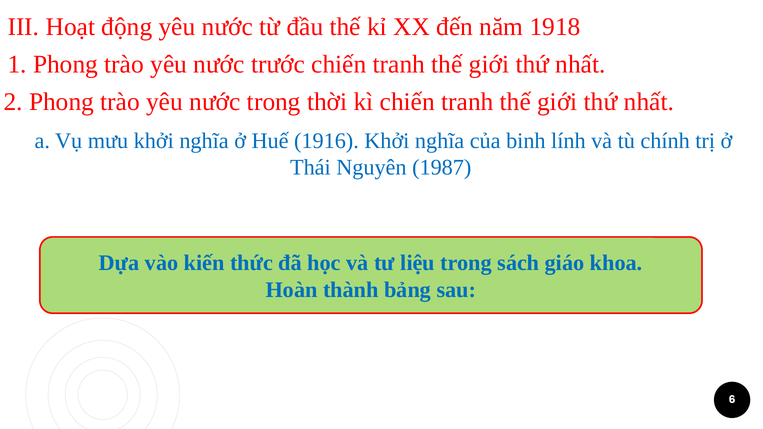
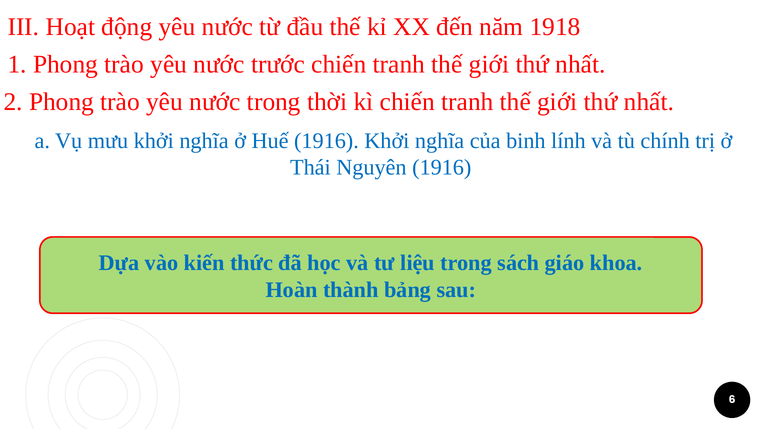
Nguyên 1987: 1987 -> 1916 (442, 168)
